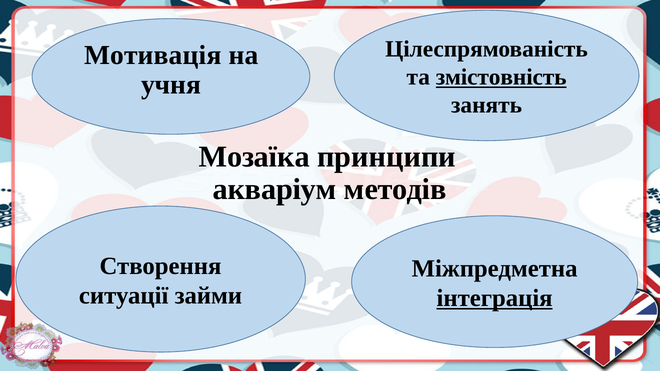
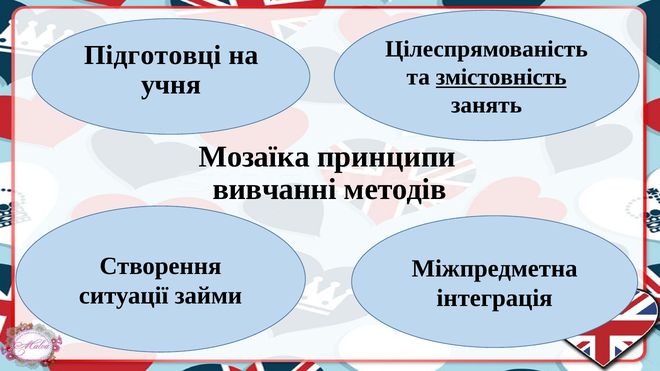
Мотивація: Мотивація -> Підготовці (153, 55)
акваріум: акваріум -> вивчанні (275, 189)
інтеграція underline: present -> none (495, 298)
